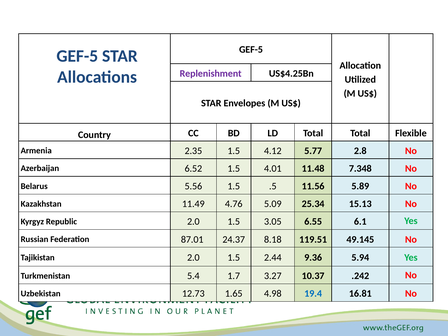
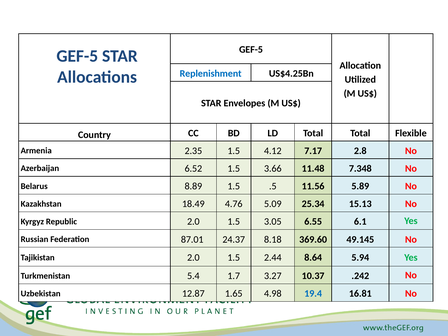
Replenishment colour: purple -> blue (211, 73)
5.77: 5.77 -> 7.17 (313, 151)
4.01: 4.01 -> 3.66 (273, 169)
5.56: 5.56 -> 8.89 (193, 186)
11.49: 11.49 -> 18.49 (193, 204)
119.51: 119.51 -> 369.60 (313, 239)
9.36: 9.36 -> 8.64 (313, 258)
12.73: 12.73 -> 12.87 (193, 294)
